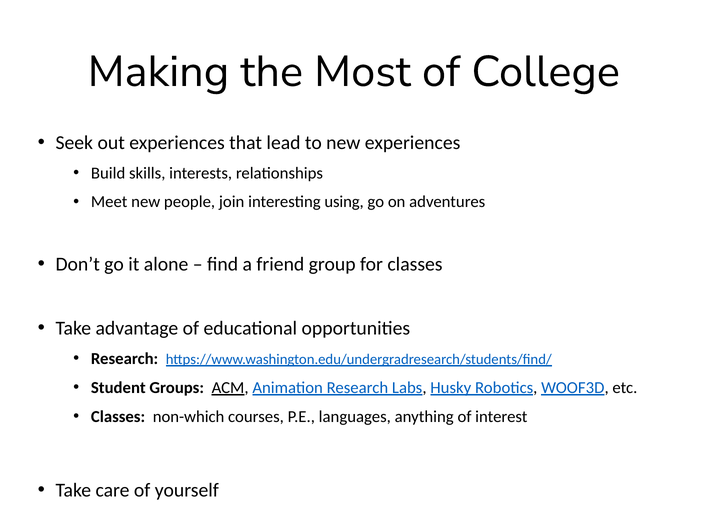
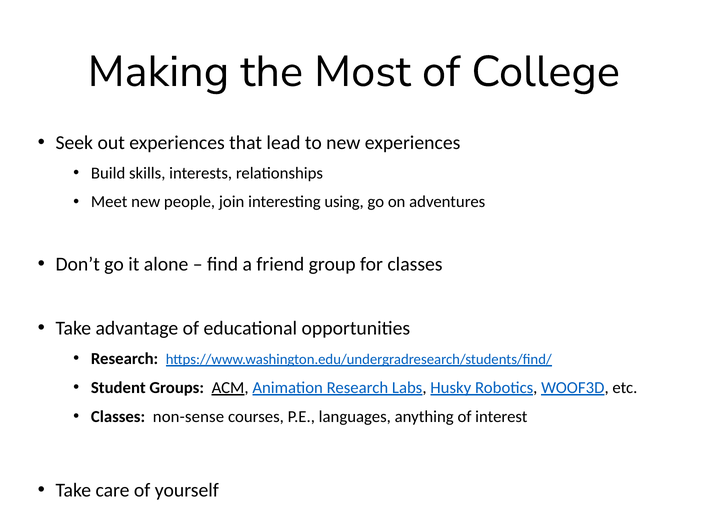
non-which: non-which -> non-sense (188, 417)
